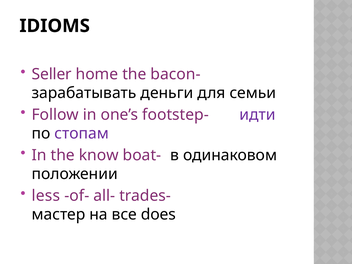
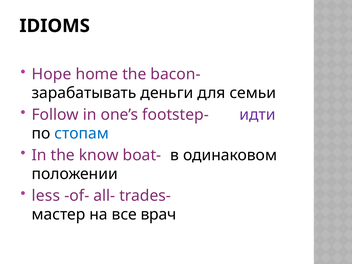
Seller: Seller -> Hope (52, 74)
стопам colour: purple -> blue (82, 133)
does: does -> врач (158, 214)
